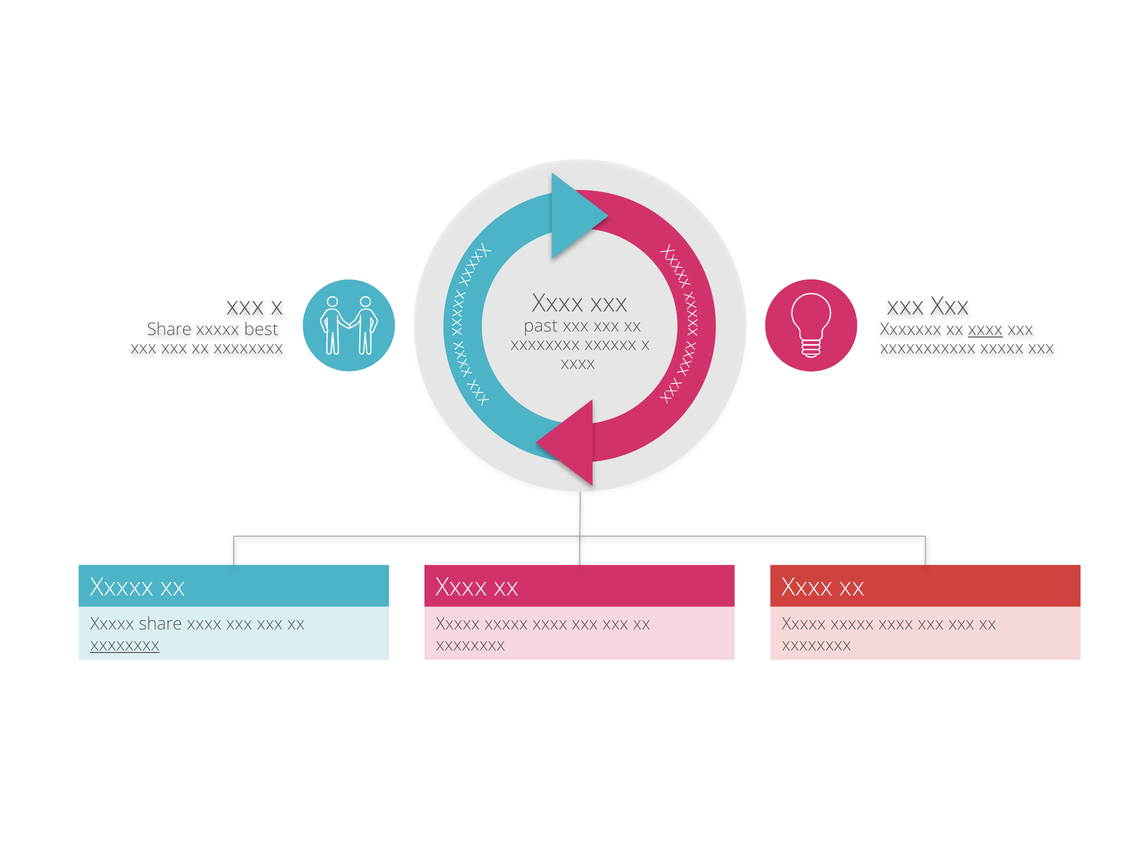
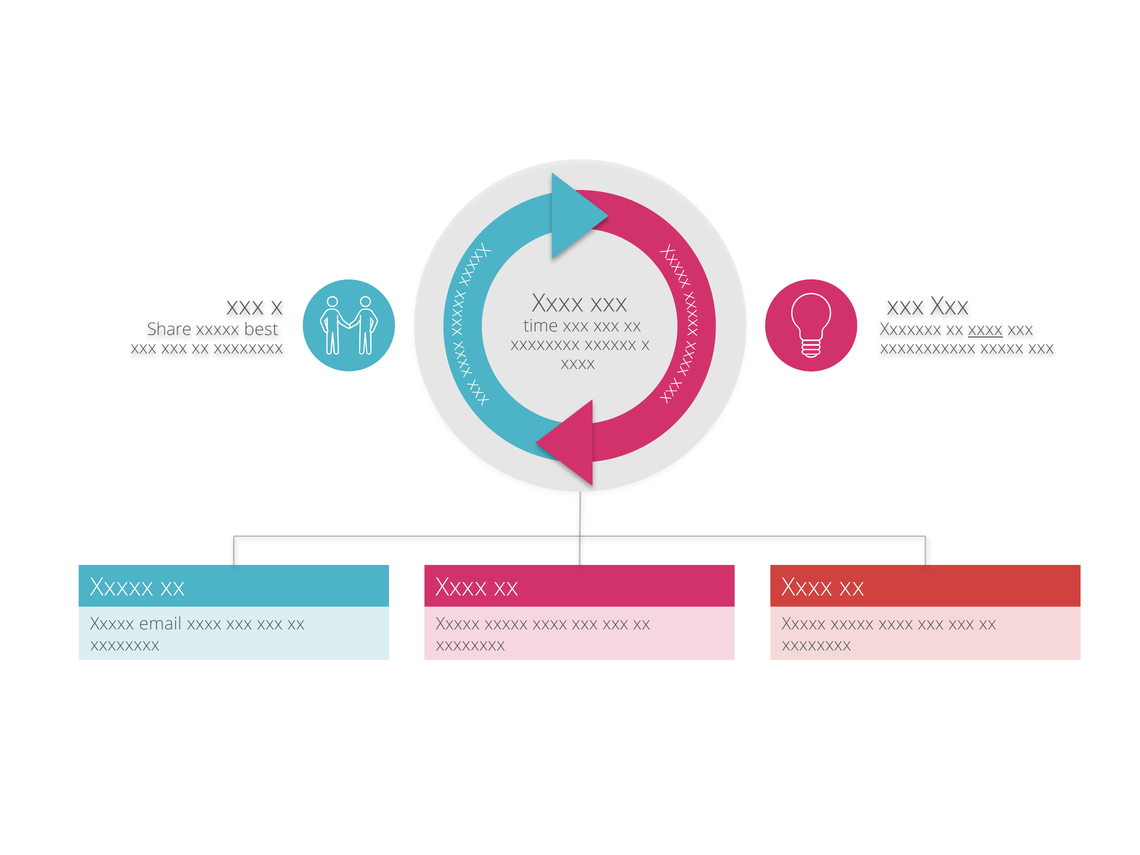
past: past -> time (541, 326)
Xxxxx share: share -> email (160, 624)
xxxxxxxx underline: present -> none (125, 645)
